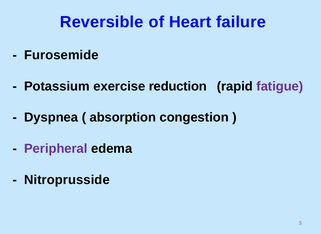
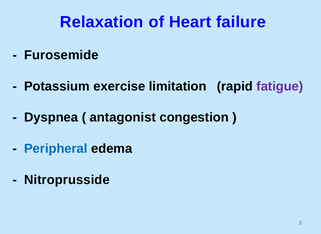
Reversible: Reversible -> Relaxation (102, 22)
reduction: reduction -> limitation (178, 86)
absorption: absorption -> antagonist (123, 117)
Peripheral colour: purple -> blue (56, 148)
